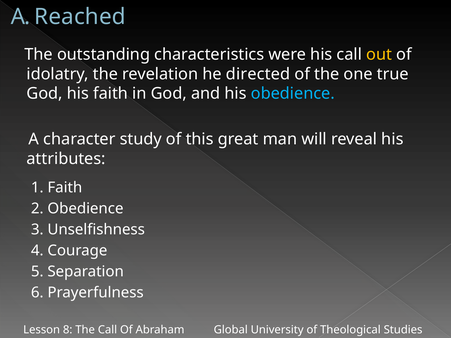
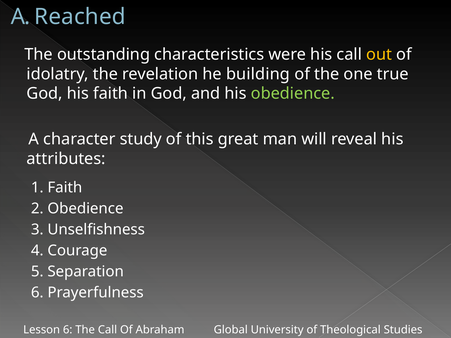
directed: directed -> building (258, 74)
obedience colour: light blue -> light green (293, 94)
Lesson 8: 8 -> 6 (68, 330)
